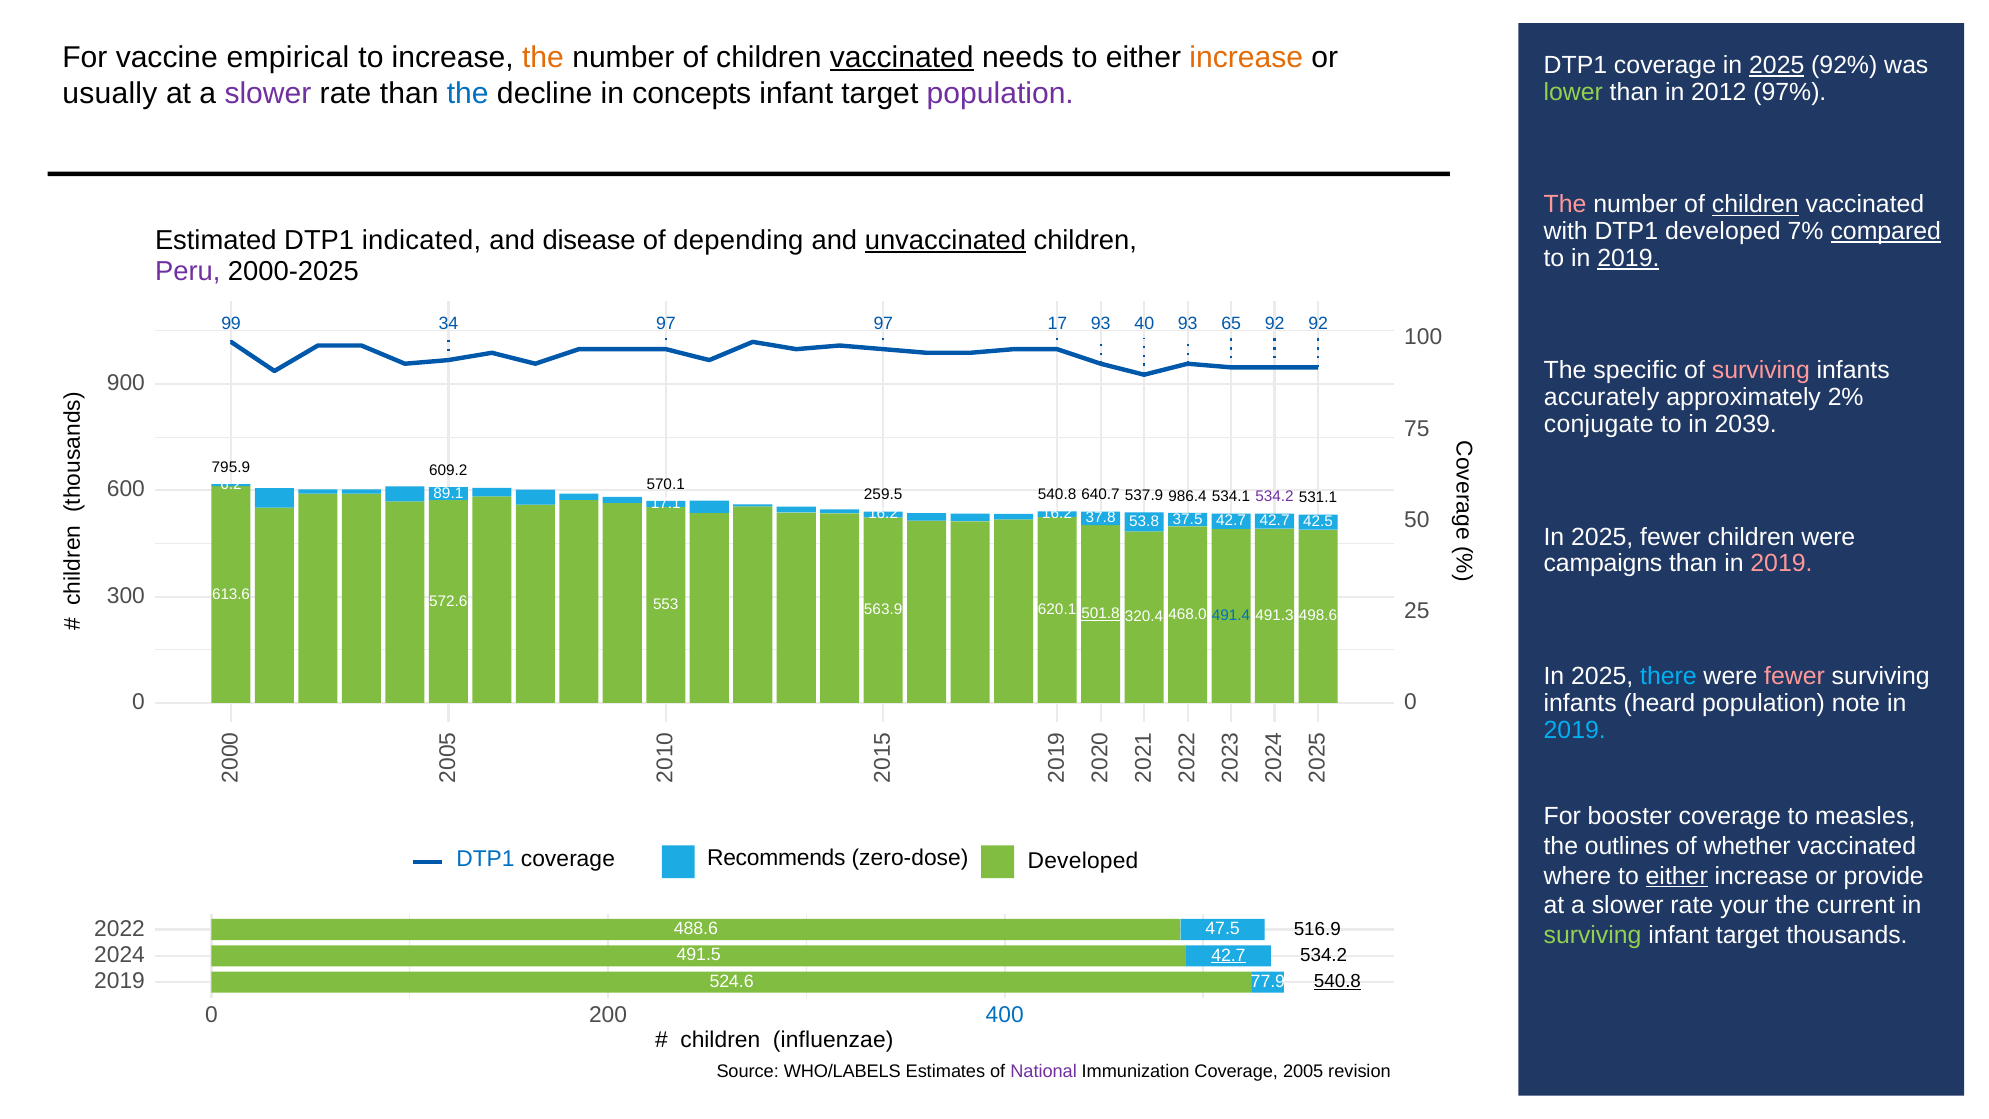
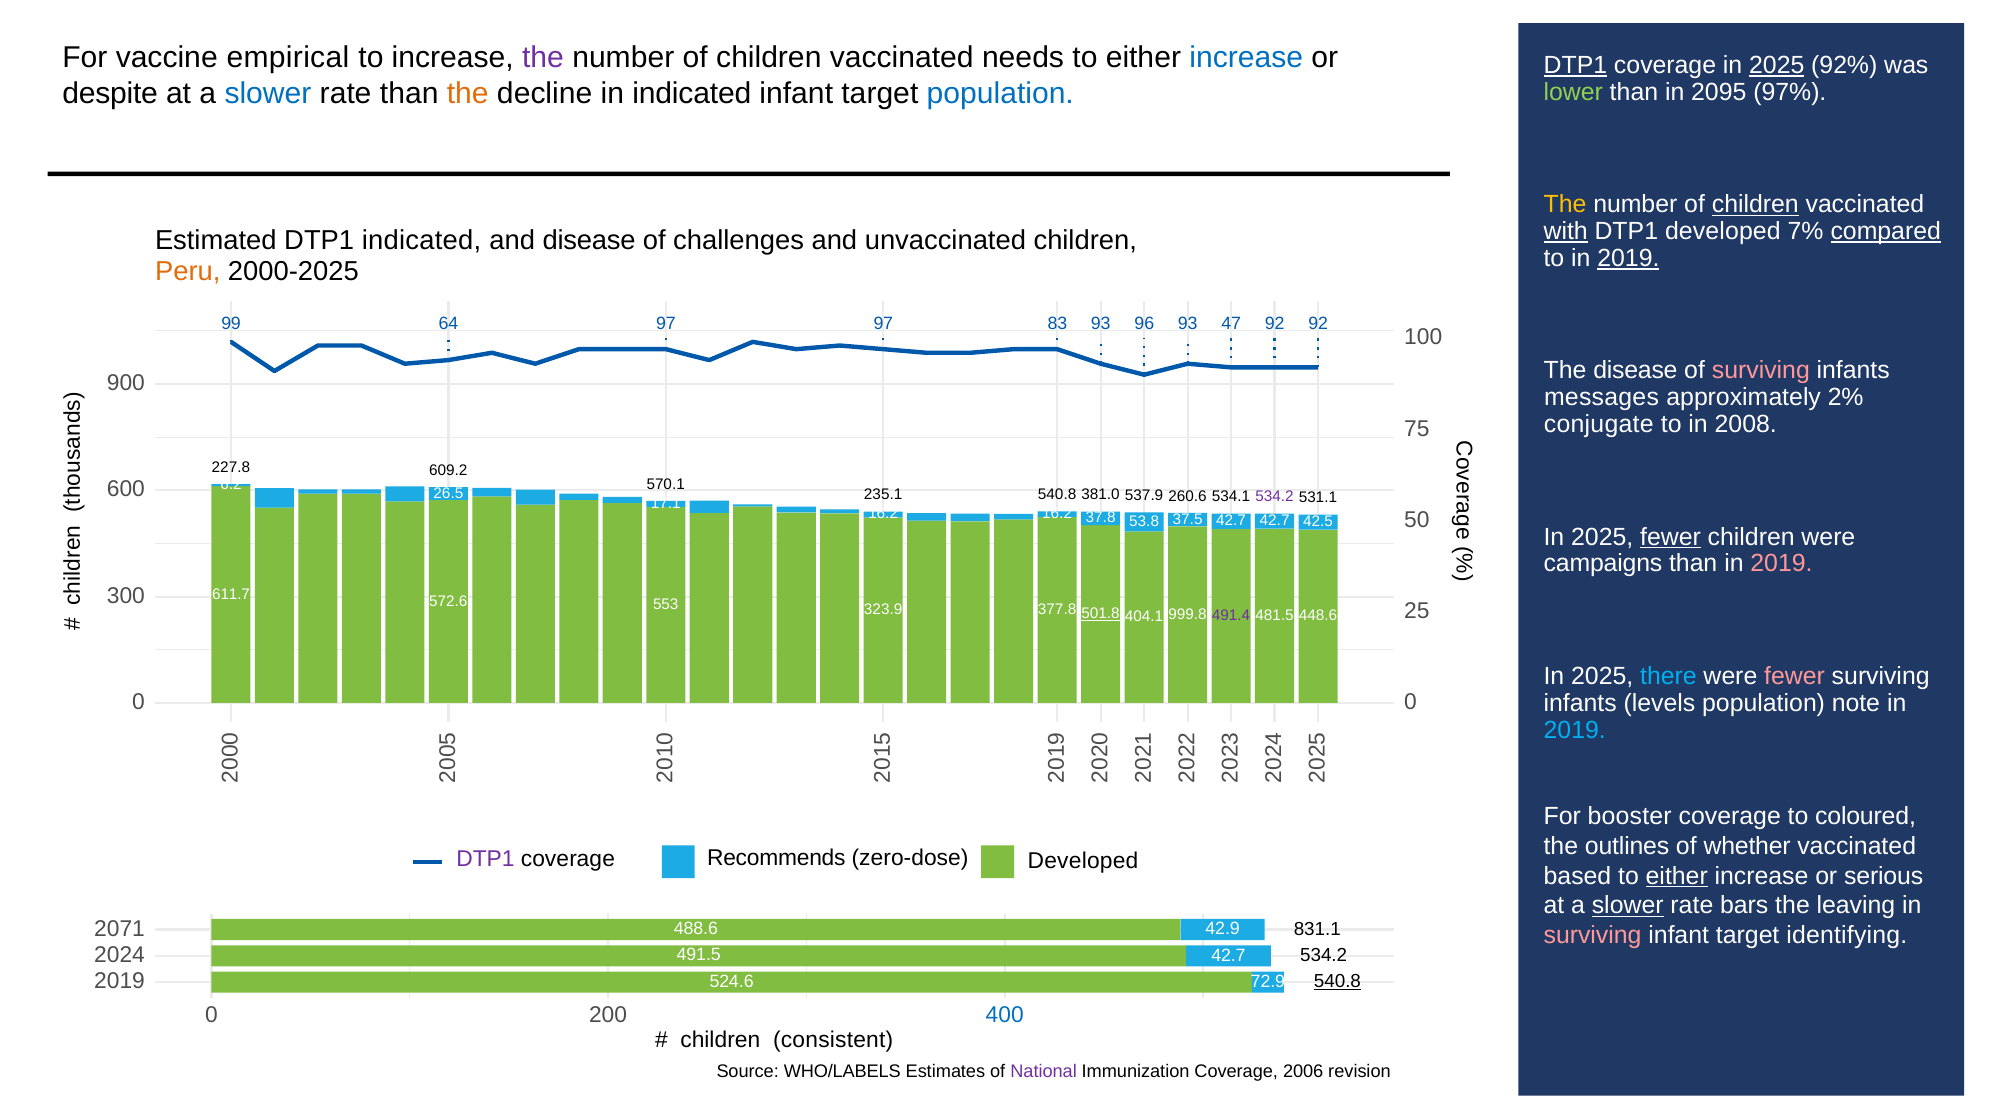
the colour: orange -> purple (543, 57)
vaccinated underline: present -> none (902, 57)
increase colour: orange -> blue (1246, 57)
DTP1 underline: none -> present (1575, 65)
usually: usually -> despite (110, 93)
slower colour: purple -> blue (268, 93)
the colour: blue -> orange (468, 93)
in concepts: concepts -> indicated (692, 93)
population colour: purple -> blue (1000, 93)
2012: 2012 -> 2095 (1719, 92)
The colour: pink -> yellow (1565, 205)
with underline: none -> present (1566, 231)
depending: depending -> challenges (739, 240)
unvaccinated underline: present -> none (945, 240)
Peru colour: purple -> orange (188, 271)
34: 34 -> 64 (449, 324)
17: 17 -> 83 (1057, 324)
40: 40 -> 96 (1144, 324)
65: 65 -> 47 (1231, 324)
The specific: specific -> disease (1635, 371)
accurately: accurately -> messages (1601, 398)
2039: 2039 -> 2008 (1746, 424)
795.9: 795.9 -> 227.8 (231, 467)
89.1: 89.1 -> 26.5 (448, 493)
259.5: 259.5 -> 235.1 (883, 494)
640.7: 640.7 -> 381.0 (1101, 495)
986.4: 986.4 -> 260.6 (1188, 496)
fewer underline: none -> present (1671, 537)
613.6: 613.6 -> 611.7 (231, 594)
620.1: 620.1 -> 377.8 (1057, 609)
563.9: 563.9 -> 323.9 (883, 609)
468.0: 468.0 -> 999.8 (1188, 614)
491.3: 491.3 -> 481.5 (1275, 615)
491.4 colour: blue -> purple (1231, 615)
498.6: 498.6 -> 448.6 (1318, 616)
320.4: 320.4 -> 404.1 (1144, 617)
heard: heard -> levels (1659, 703)
measles: measles -> coloured (1866, 816)
DTP1 colour: blue -> purple (485, 858)
where: where -> based (1577, 876)
provide: provide -> serious (1884, 876)
slower underline: none -> present (1628, 906)
your: your -> bars (1744, 906)
current: current -> leaving (1856, 906)
2022: 2022 -> 2071 (120, 928)
516.9: 516.9 -> 831.1 (1317, 929)
47.5: 47.5 -> 42.9 (1223, 929)
surviving colour: light green -> pink (1593, 935)
thousands: thousands -> identifying (1847, 935)
42.7 underline: present -> none (1228, 955)
77.9: 77.9 -> 72.9 (1268, 981)
influenzae: influenzae -> consistent (833, 1040)
2005: 2005 -> 2006 (1303, 1071)
